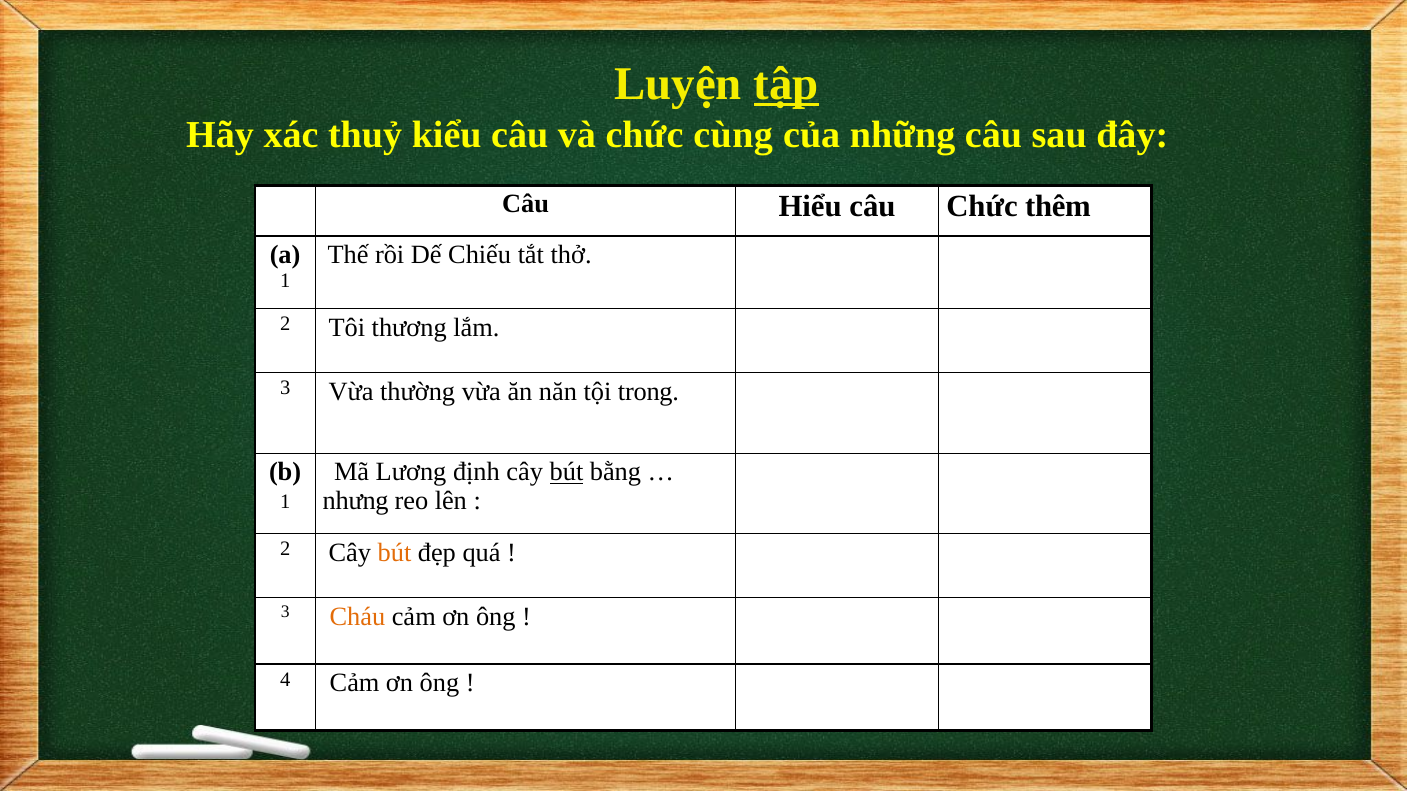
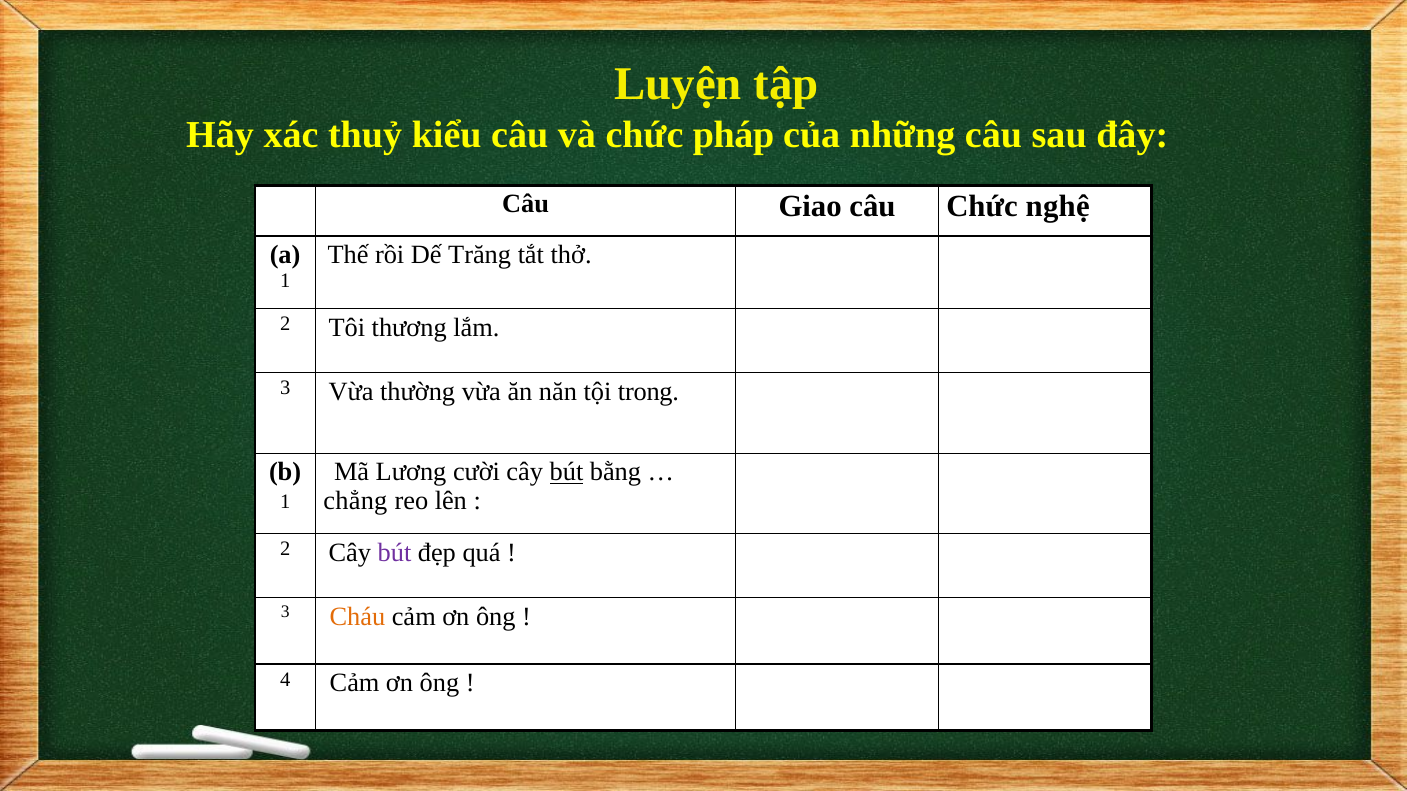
tập underline: present -> none (786, 85)
cùng: cùng -> pháp (734, 135)
Hiểu: Hiểu -> Giao (810, 207)
thêm: thêm -> nghệ (1058, 207)
Chiếu: Chiếu -> Trăng (480, 255)
định: định -> cười (476, 472)
nhưng: nhưng -> chẳng (355, 501)
bút colour: orange -> purple (394, 553)
